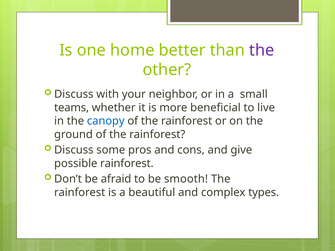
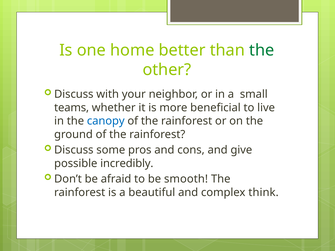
the colour: purple -> green (262, 50)
possible rainforest: rainforest -> incredibly (127, 164)
types: types -> think (264, 193)
